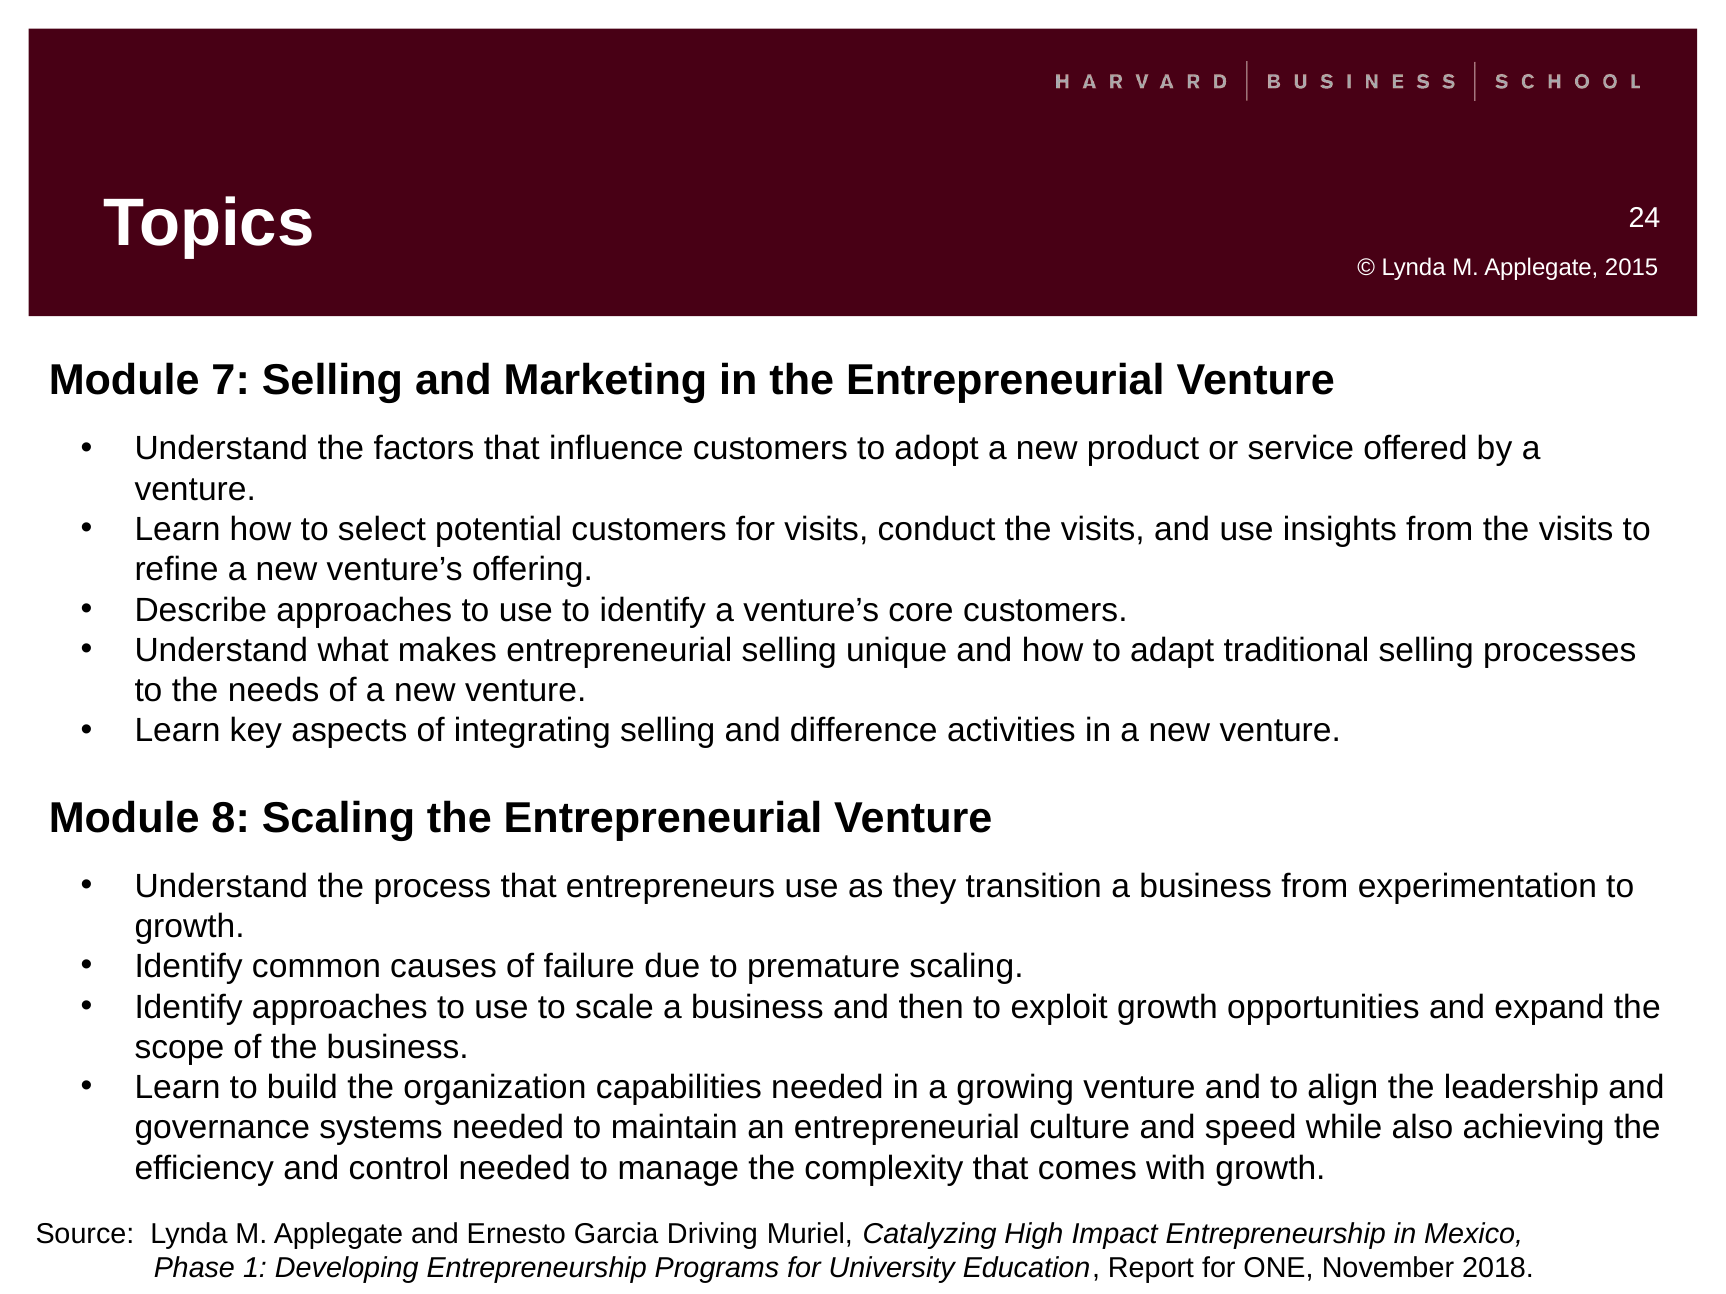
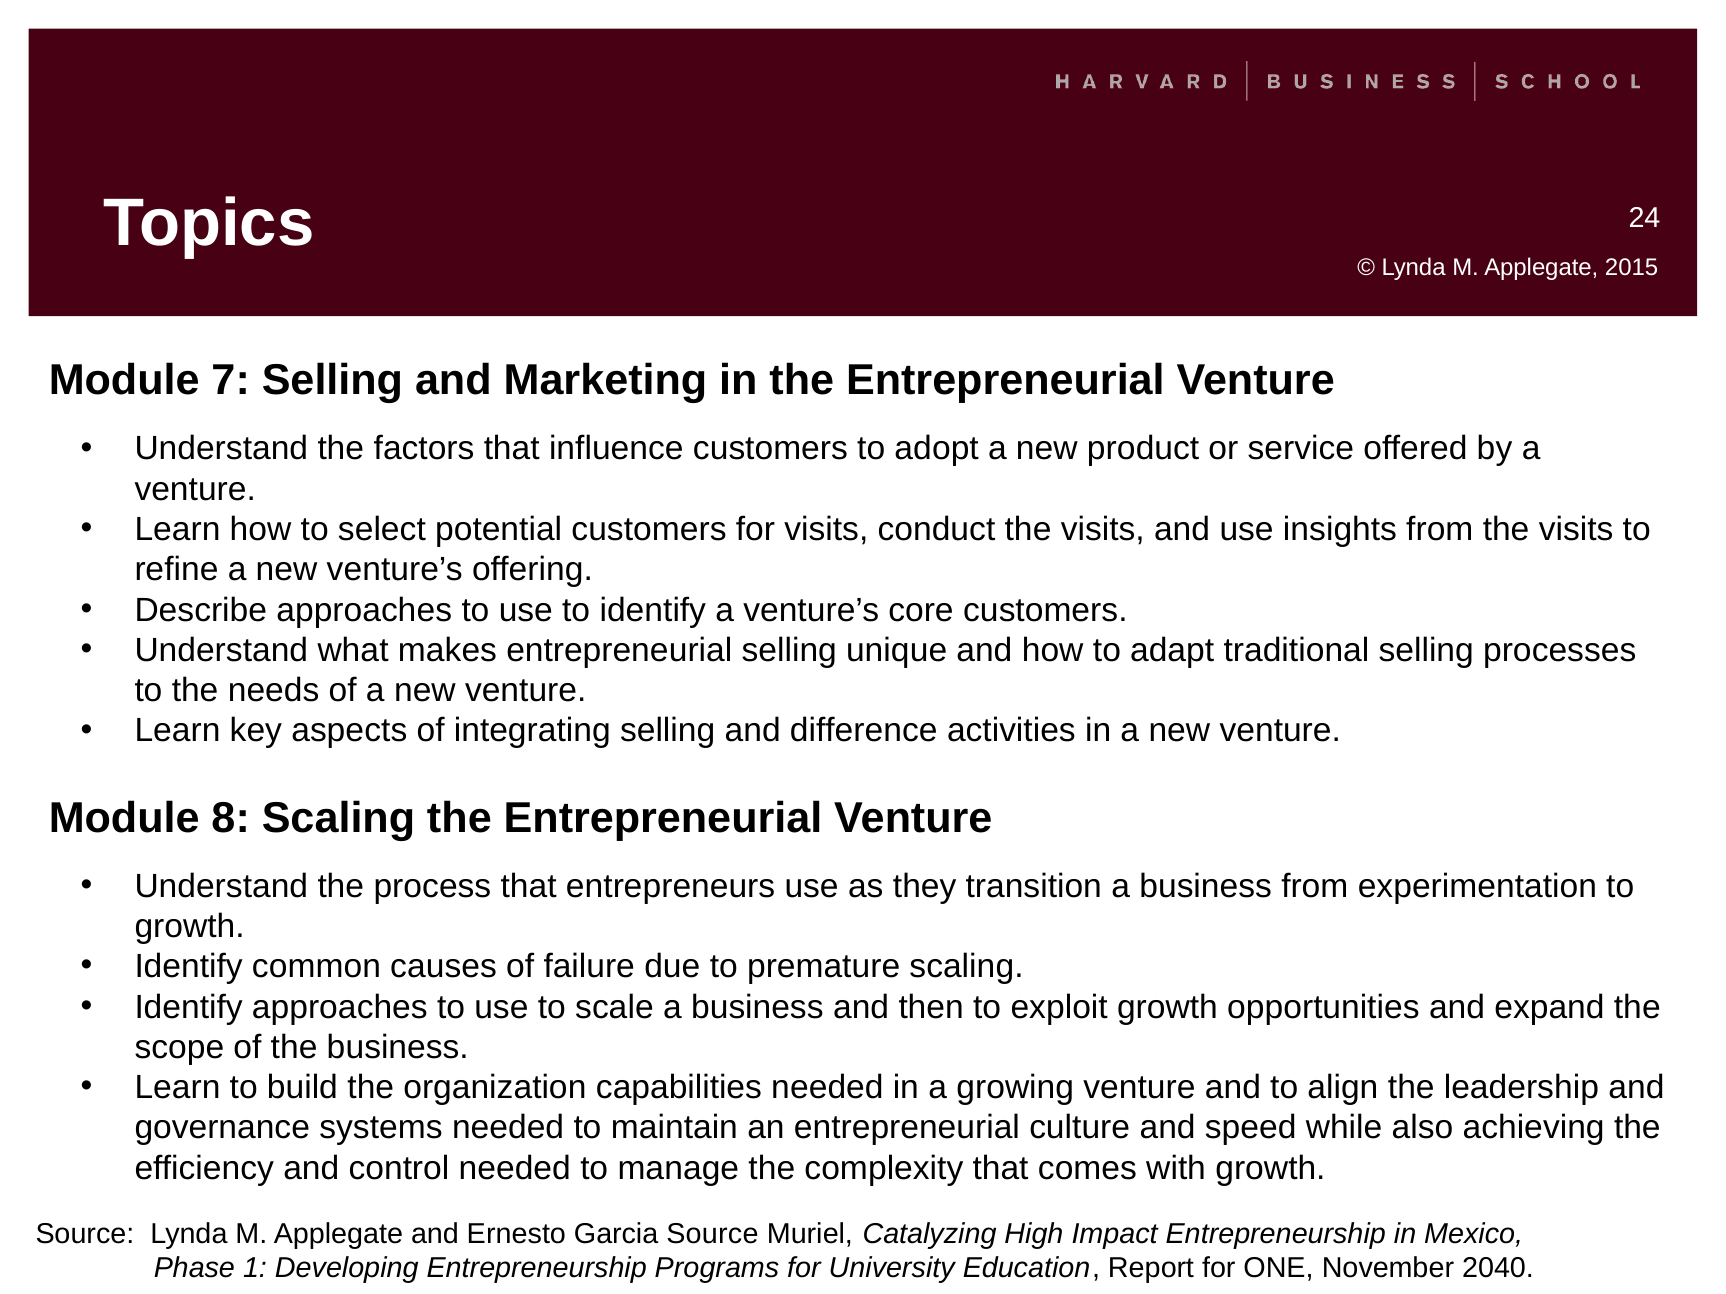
Garcia Driving: Driving -> Source (712, 1234)
2018: 2018 -> 2040 (1498, 1269)
